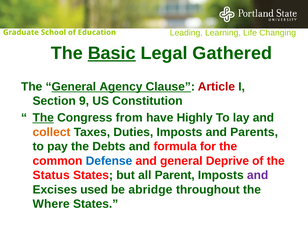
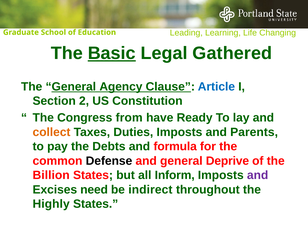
Article colour: red -> blue (216, 87)
9: 9 -> 2 (84, 101)
The underline: present -> none (43, 118)
Highly: Highly -> Ready (195, 118)
Defense colour: blue -> black (109, 161)
Status: Status -> Billion (51, 175)
Parent: Parent -> Inform (175, 175)
used: used -> need (94, 190)
abridge: abridge -> indirect (150, 190)
Where: Where -> Highly (51, 204)
